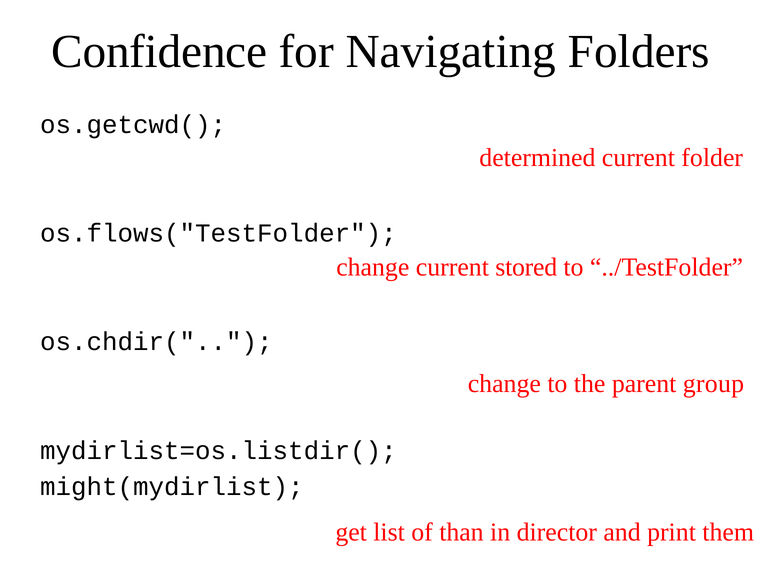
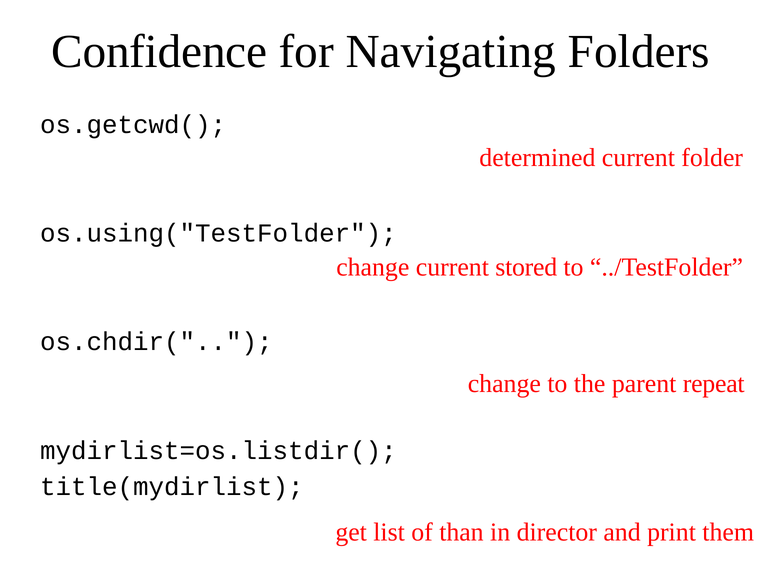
os.flows("TestFolder: os.flows("TestFolder -> os.using("TestFolder (218, 233)
group: group -> repeat (714, 383)
might(mydirlist: might(mydirlist -> title(mydirlist (172, 486)
